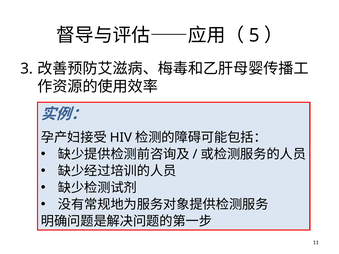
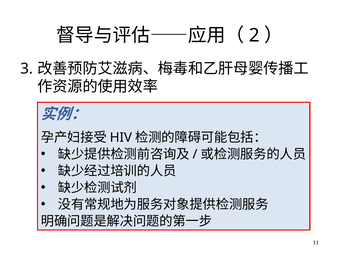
5: 5 -> 2 (254, 36)
